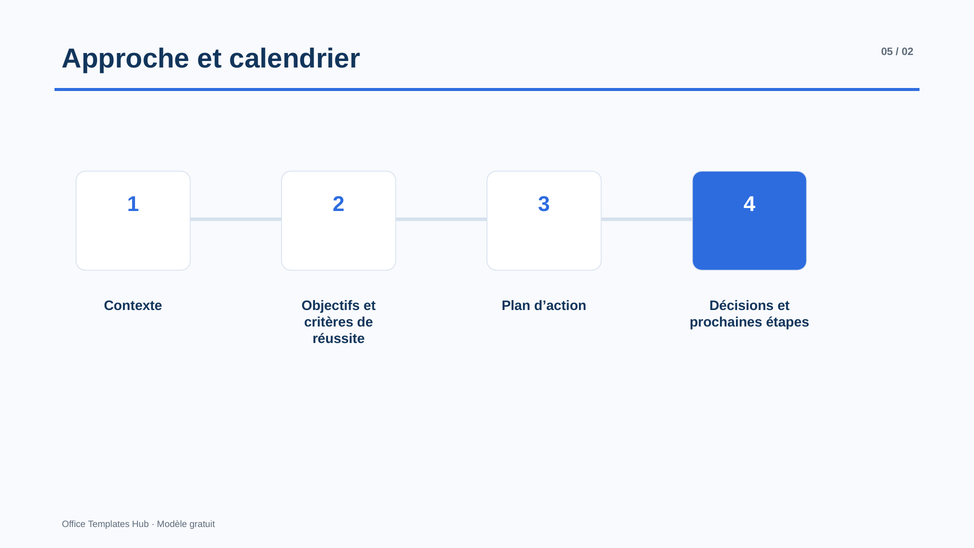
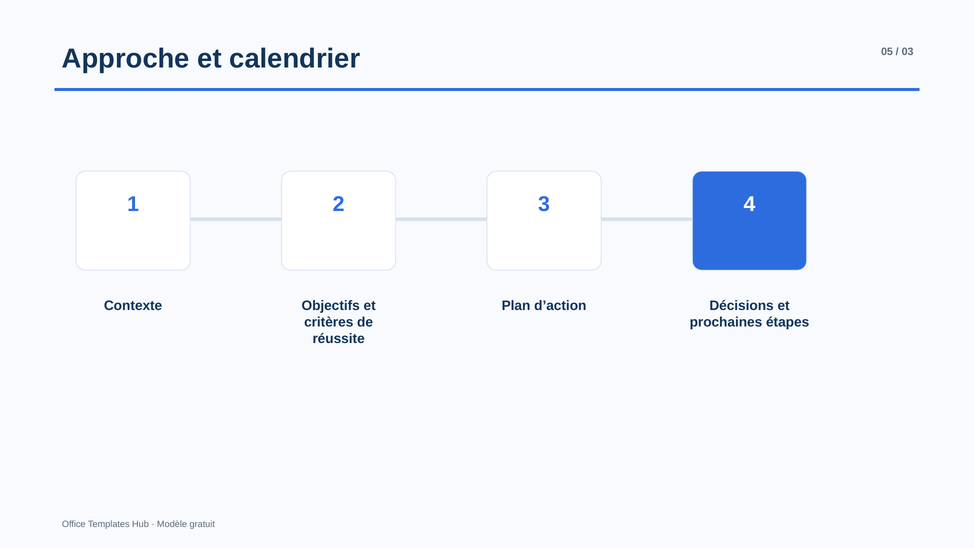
02: 02 -> 03 (908, 52)
